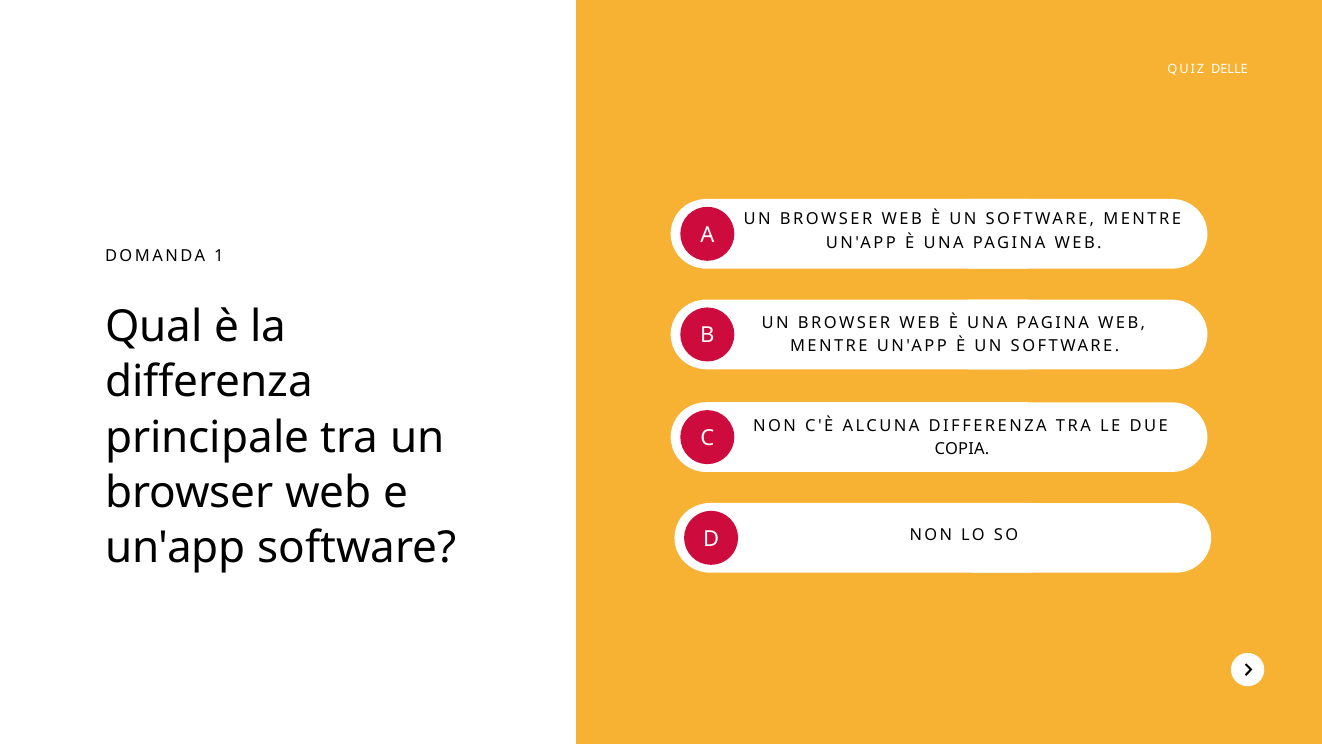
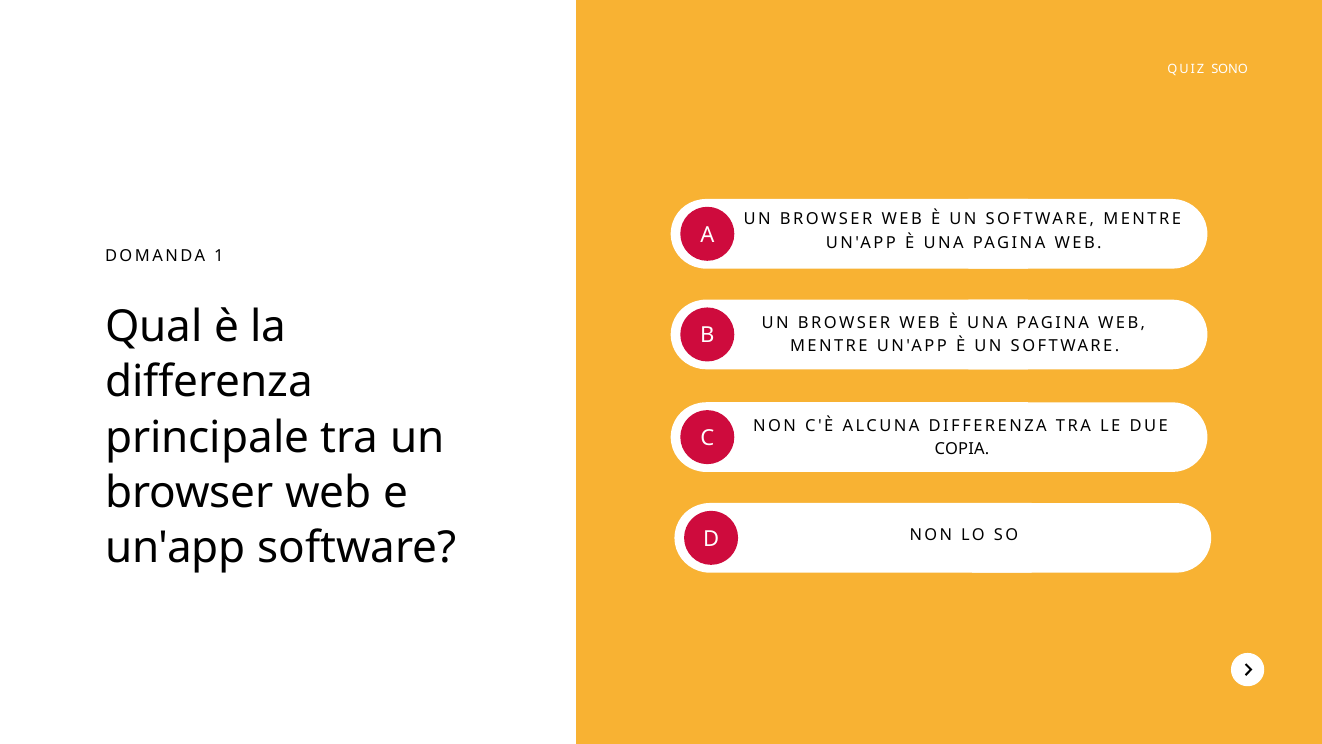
DELLE: DELLE -> SONO (1230, 69)
